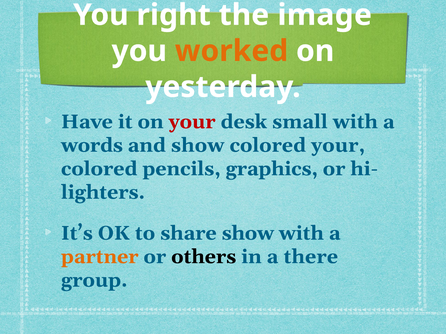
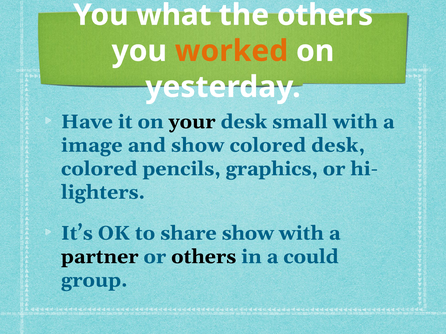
right: right -> what (174, 15)
the image: image -> others (325, 15)
your colour: red -> black (192, 122)
words: words -> image (92, 146)
colored your: your -> desk (338, 146)
partner colour: orange -> black (100, 257)
there: there -> could (311, 257)
